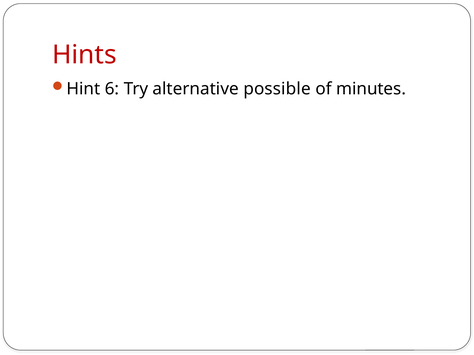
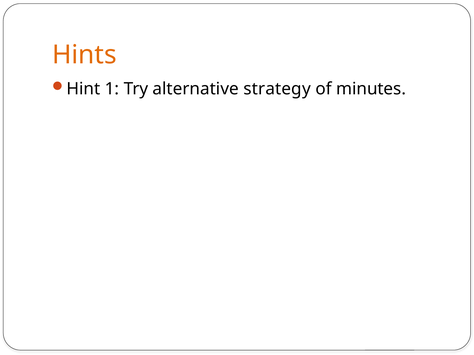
Hints colour: red -> orange (84, 55)
6: 6 -> 1 (112, 89)
possible: possible -> strategy (277, 89)
